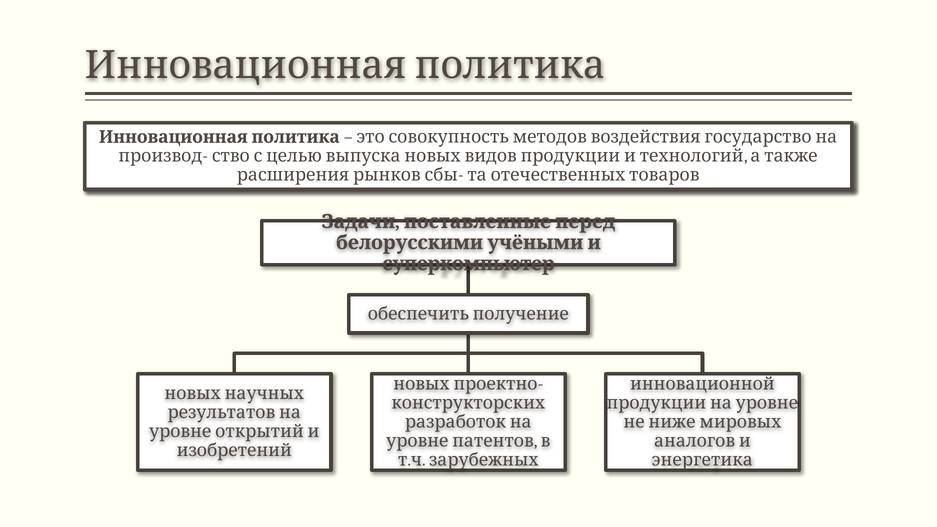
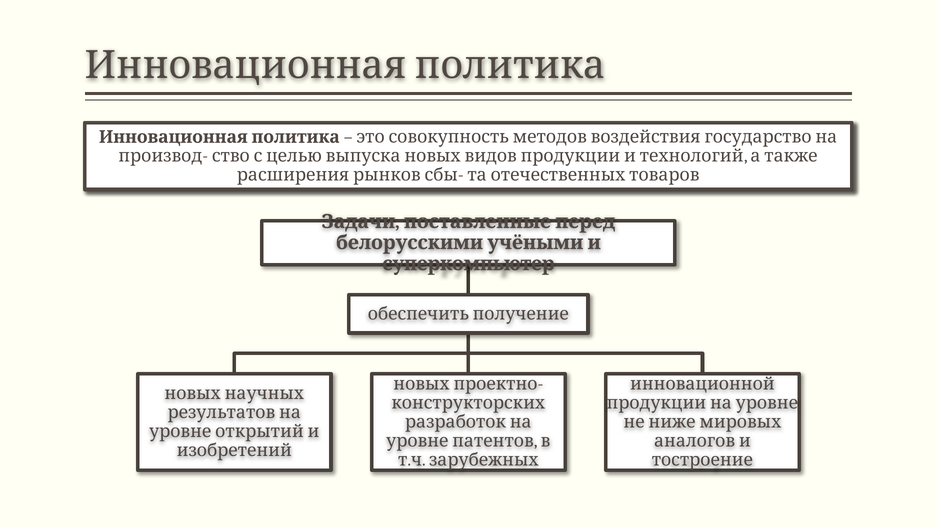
энергетика: энергетика -> тостроение (702, 460)
